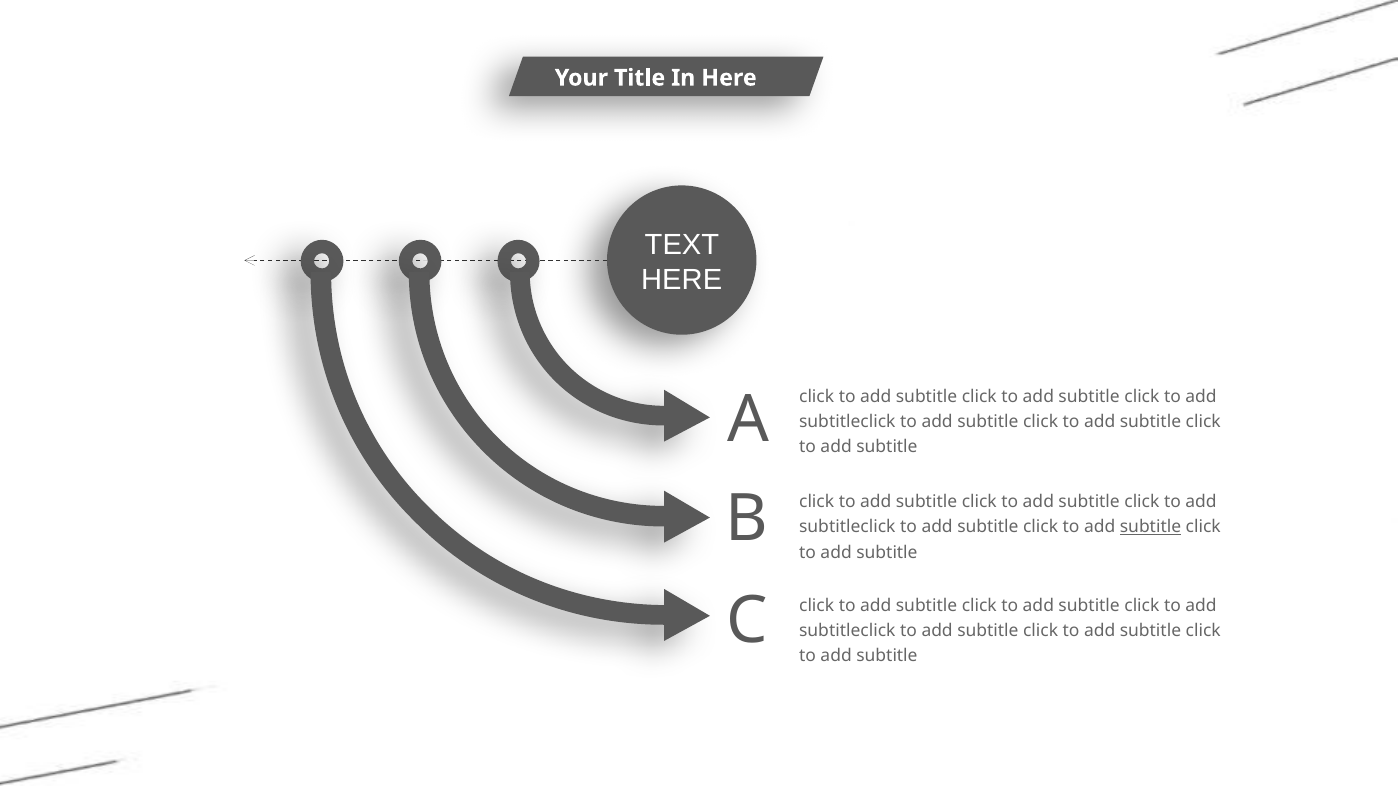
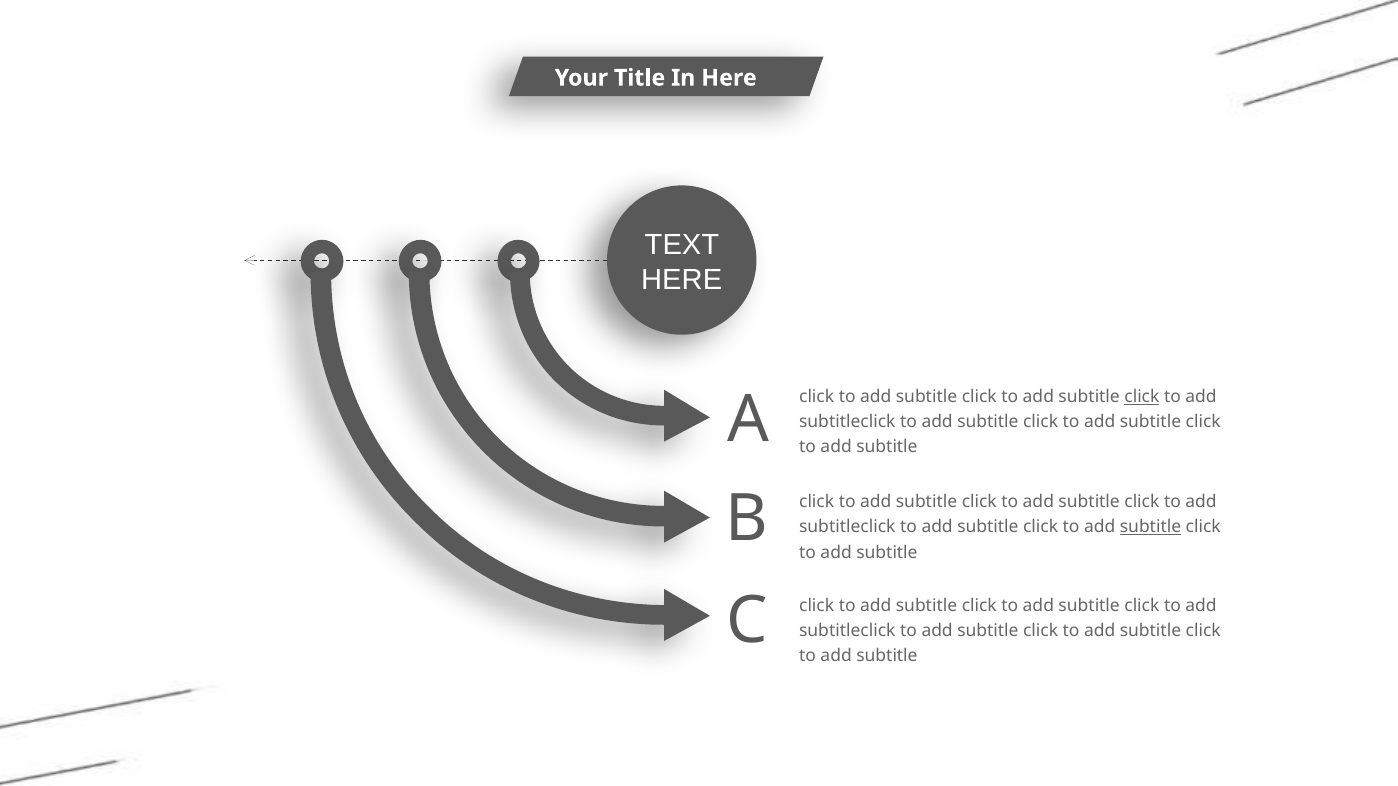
click underline: none -> present (1142, 397)
